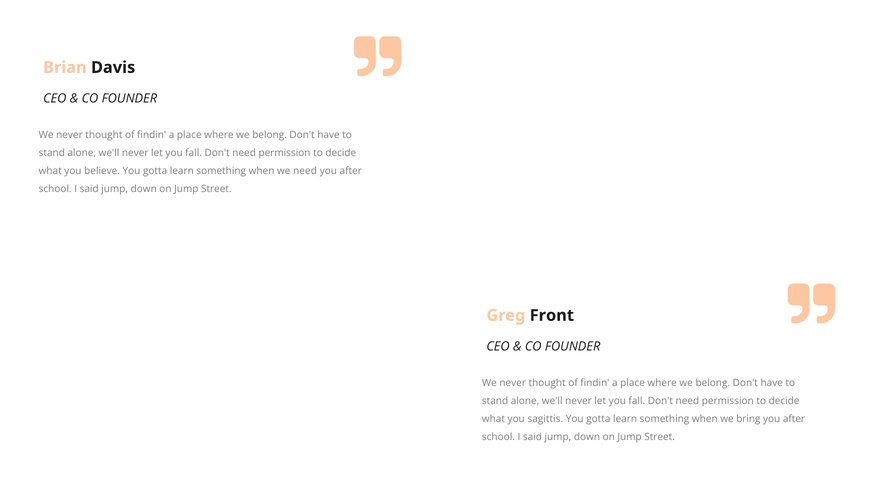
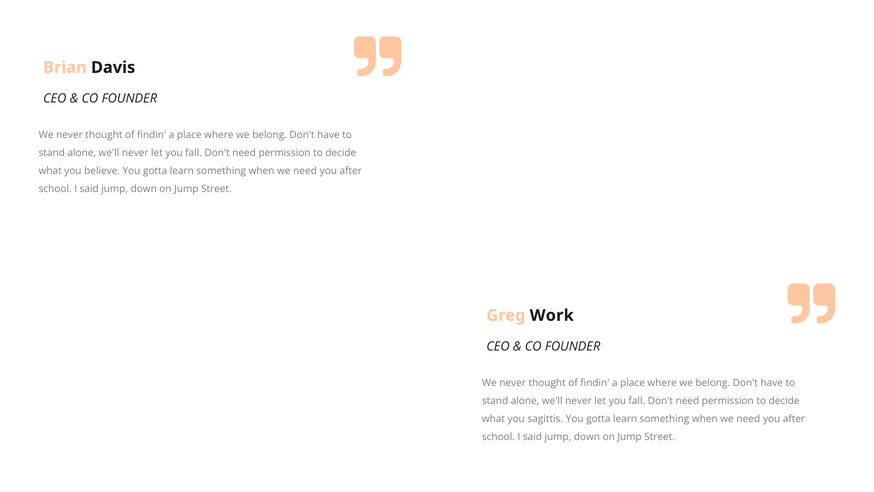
Front: Front -> Work (552, 315)
bring: bring -> need (748, 419)
